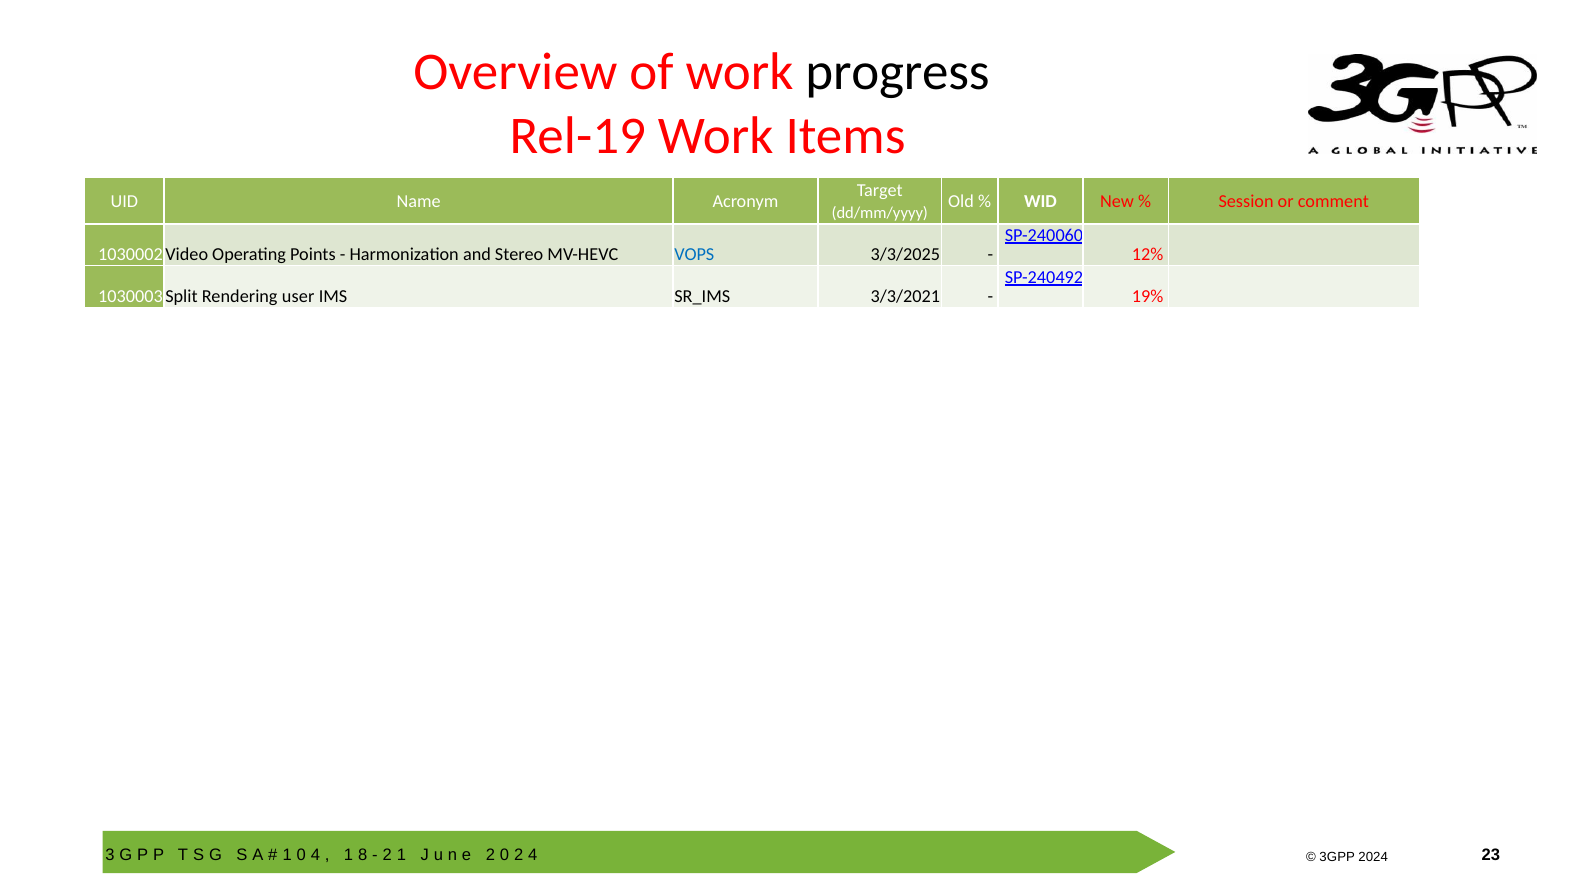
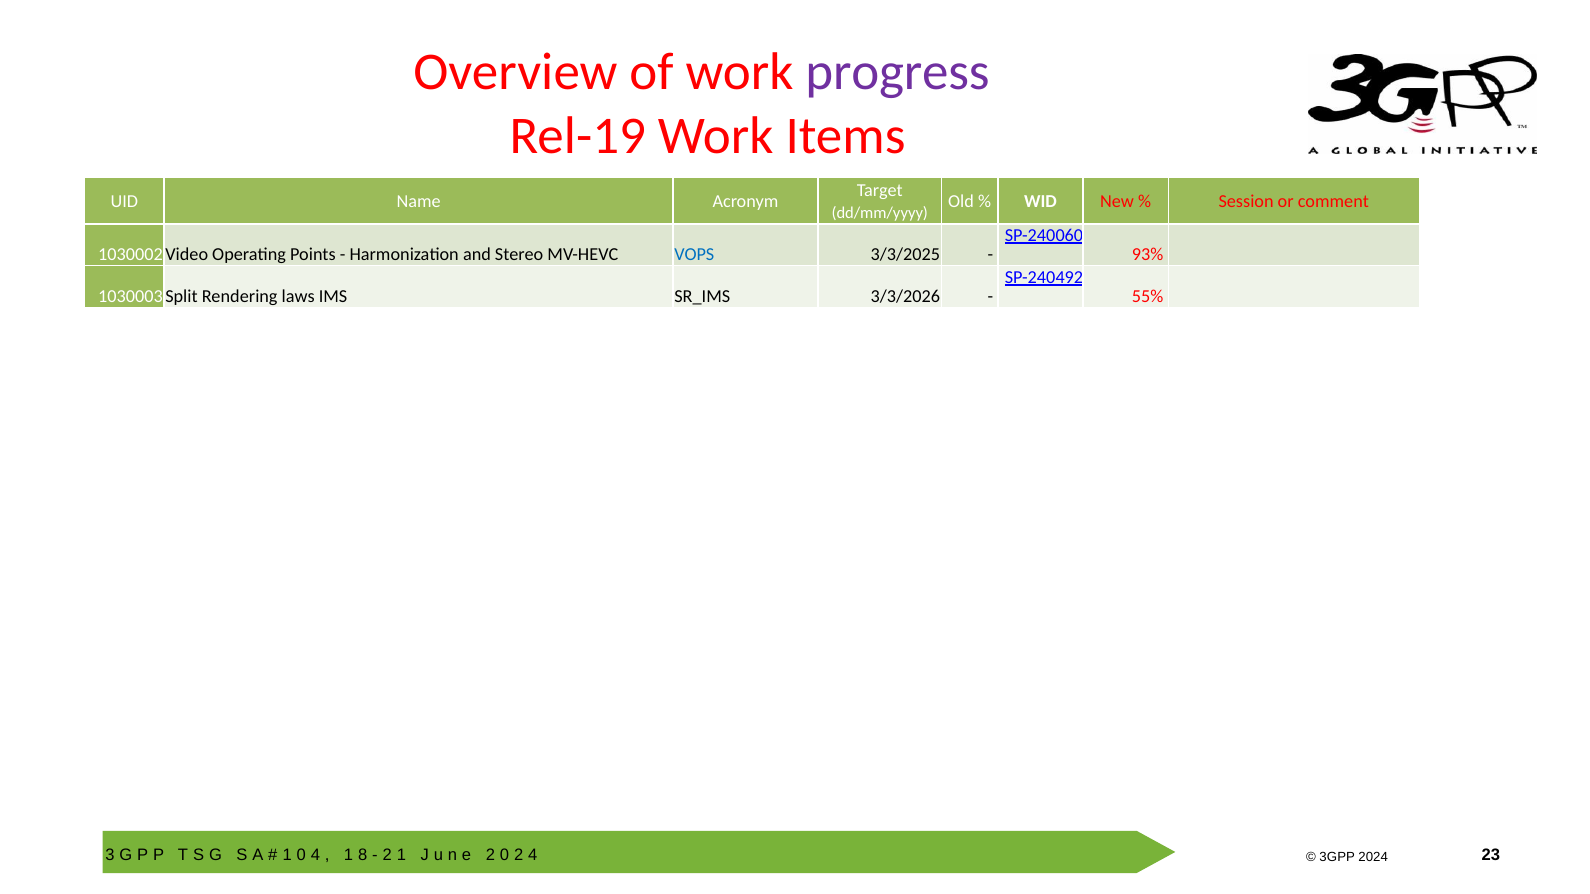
progress colour: black -> purple (897, 72)
12%: 12% -> 93% (1148, 255)
user: user -> laws (298, 296)
3/3/2021: 3/3/2021 -> 3/3/2026 (905, 296)
19%: 19% -> 55% (1148, 296)
